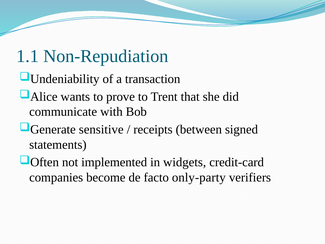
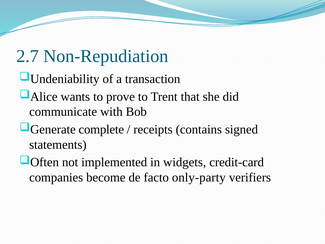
1.1: 1.1 -> 2.7 (28, 56)
sensitive: sensitive -> complete (101, 129)
between: between -> contains (199, 129)
